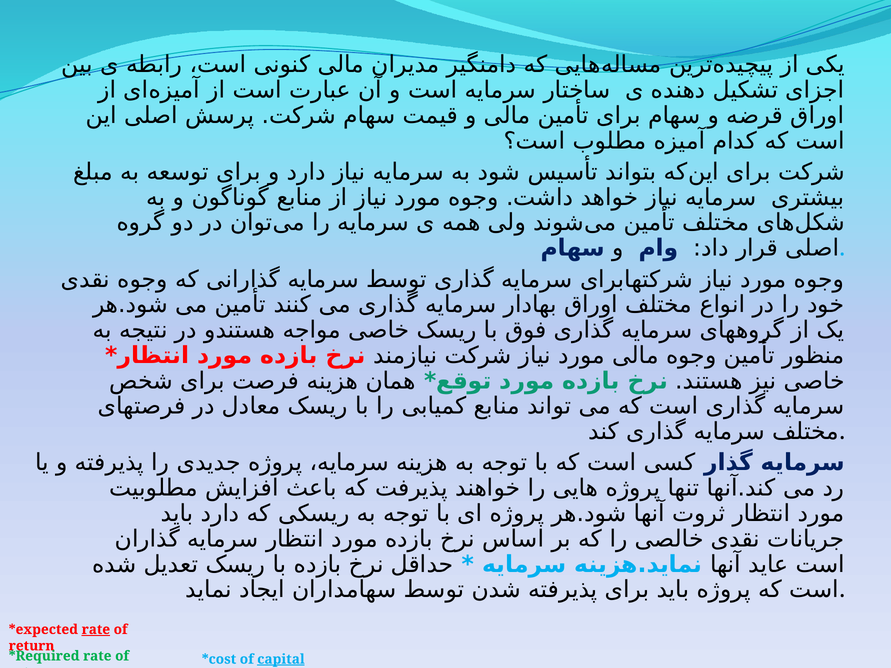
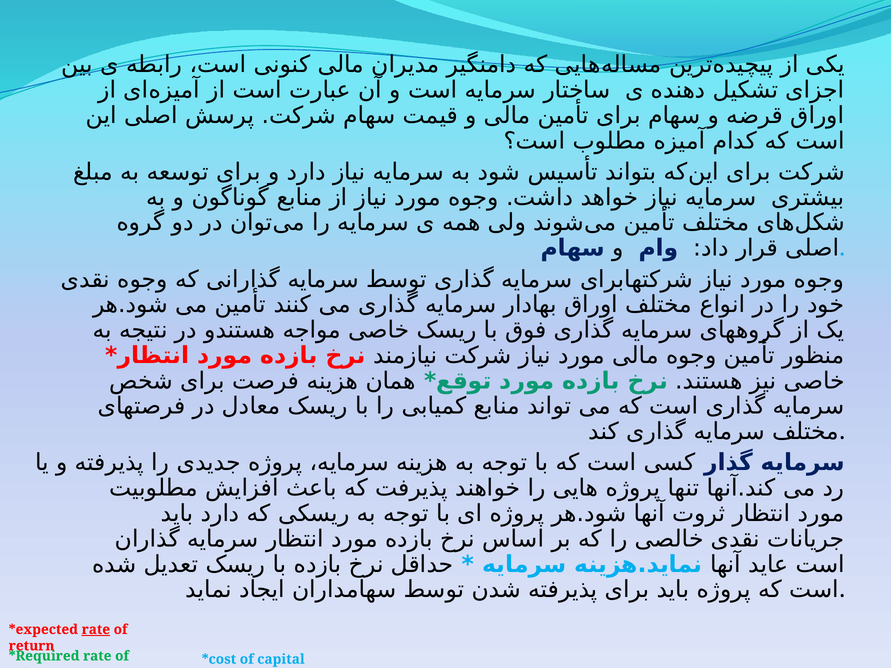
capital underline: present -> none (281, 659)
